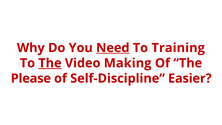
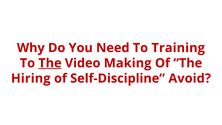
Need underline: present -> none (113, 48)
Please: Please -> Hiring (31, 78)
Easier: Easier -> Avoid (190, 78)
